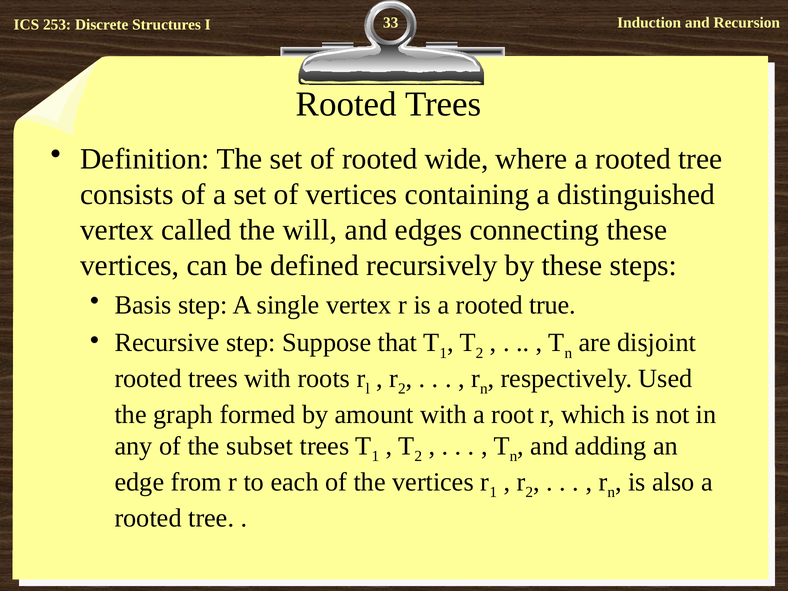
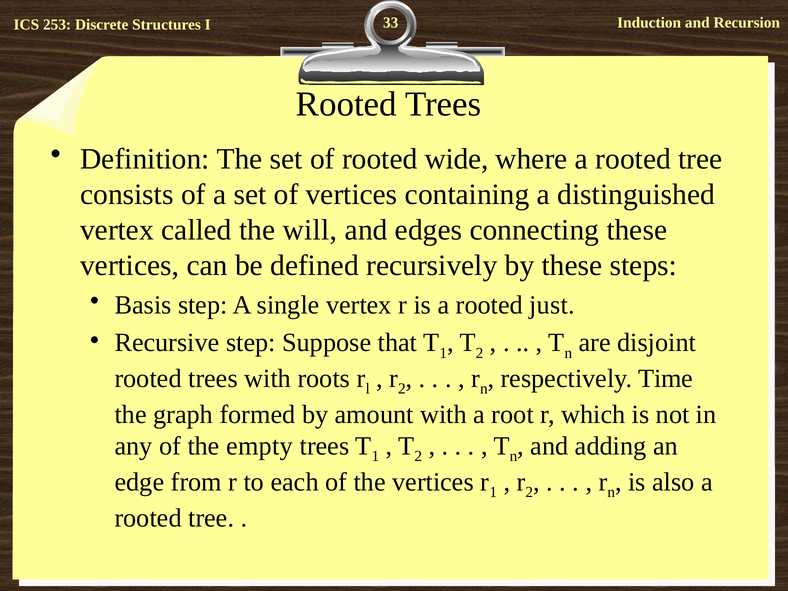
true: true -> just (552, 305)
Used: Used -> Time (666, 379)
subset: subset -> empty (260, 446)
